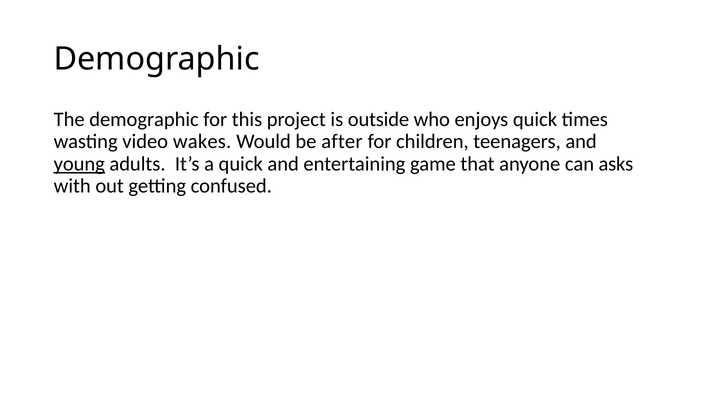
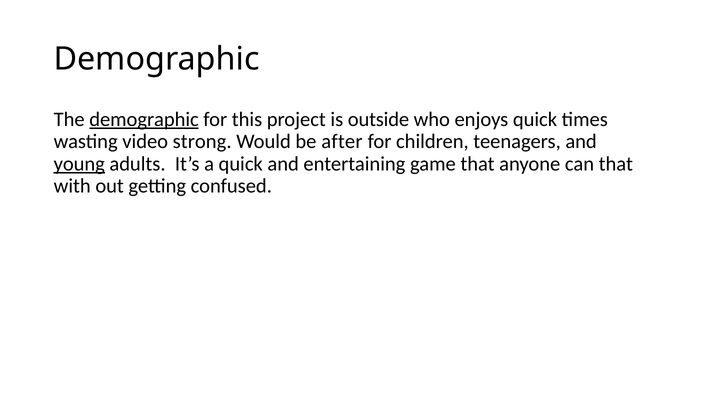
demographic underline: none -> present (144, 119)
wakes: wakes -> strong (202, 141)
can asks: asks -> that (616, 164)
